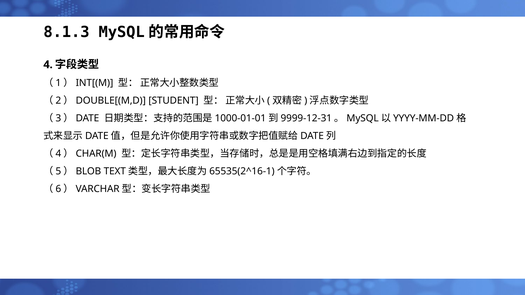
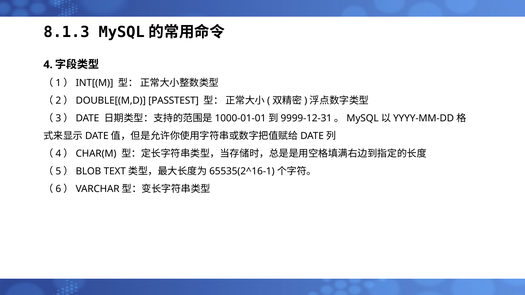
STUDENT: STUDENT -> PASSTEST (174, 101)
